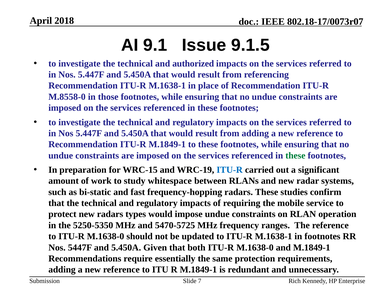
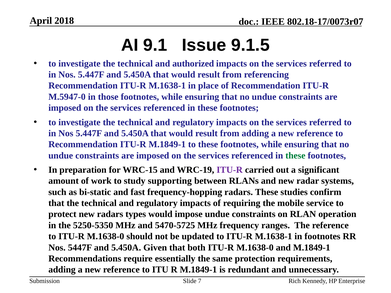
M.8558-0: M.8558-0 -> M.5947-0 (67, 97)
ITU-R colour: blue -> purple (230, 170)
whitespace: whitespace -> supporting (170, 181)
